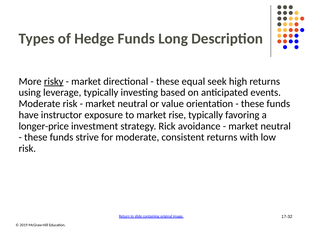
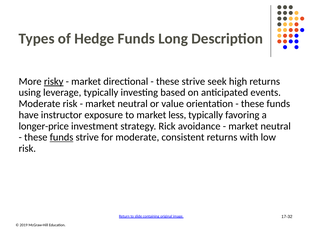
these equal: equal -> strive (193, 81)
rise: rise -> less (177, 115)
funds underline: none -> present (62, 137)
